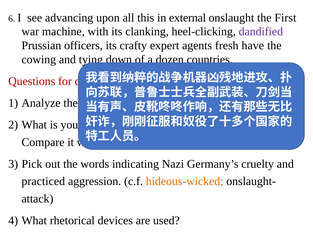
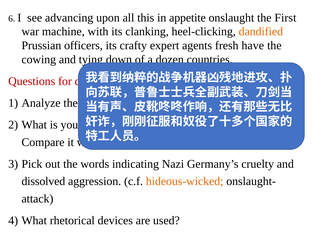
external: external -> appetite (187, 18)
dandified colour: purple -> orange (261, 32)
practiced: practiced -> dissolved (43, 181)
